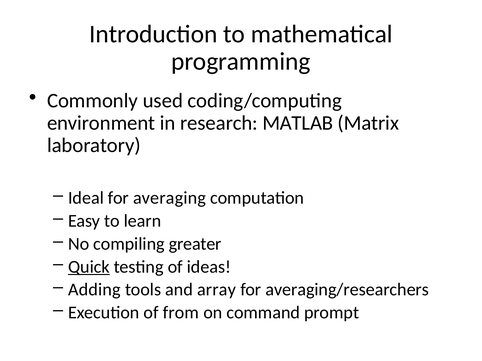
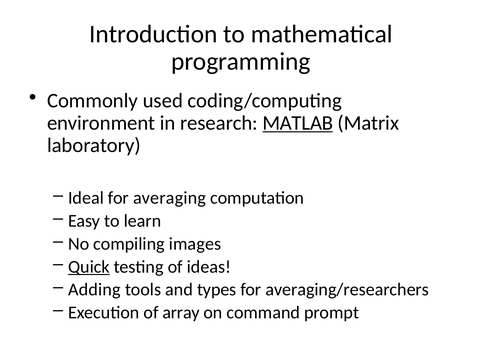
MATLAB underline: none -> present (298, 123)
greater: greater -> images (195, 244)
array: array -> types (217, 290)
from: from -> array (181, 313)
